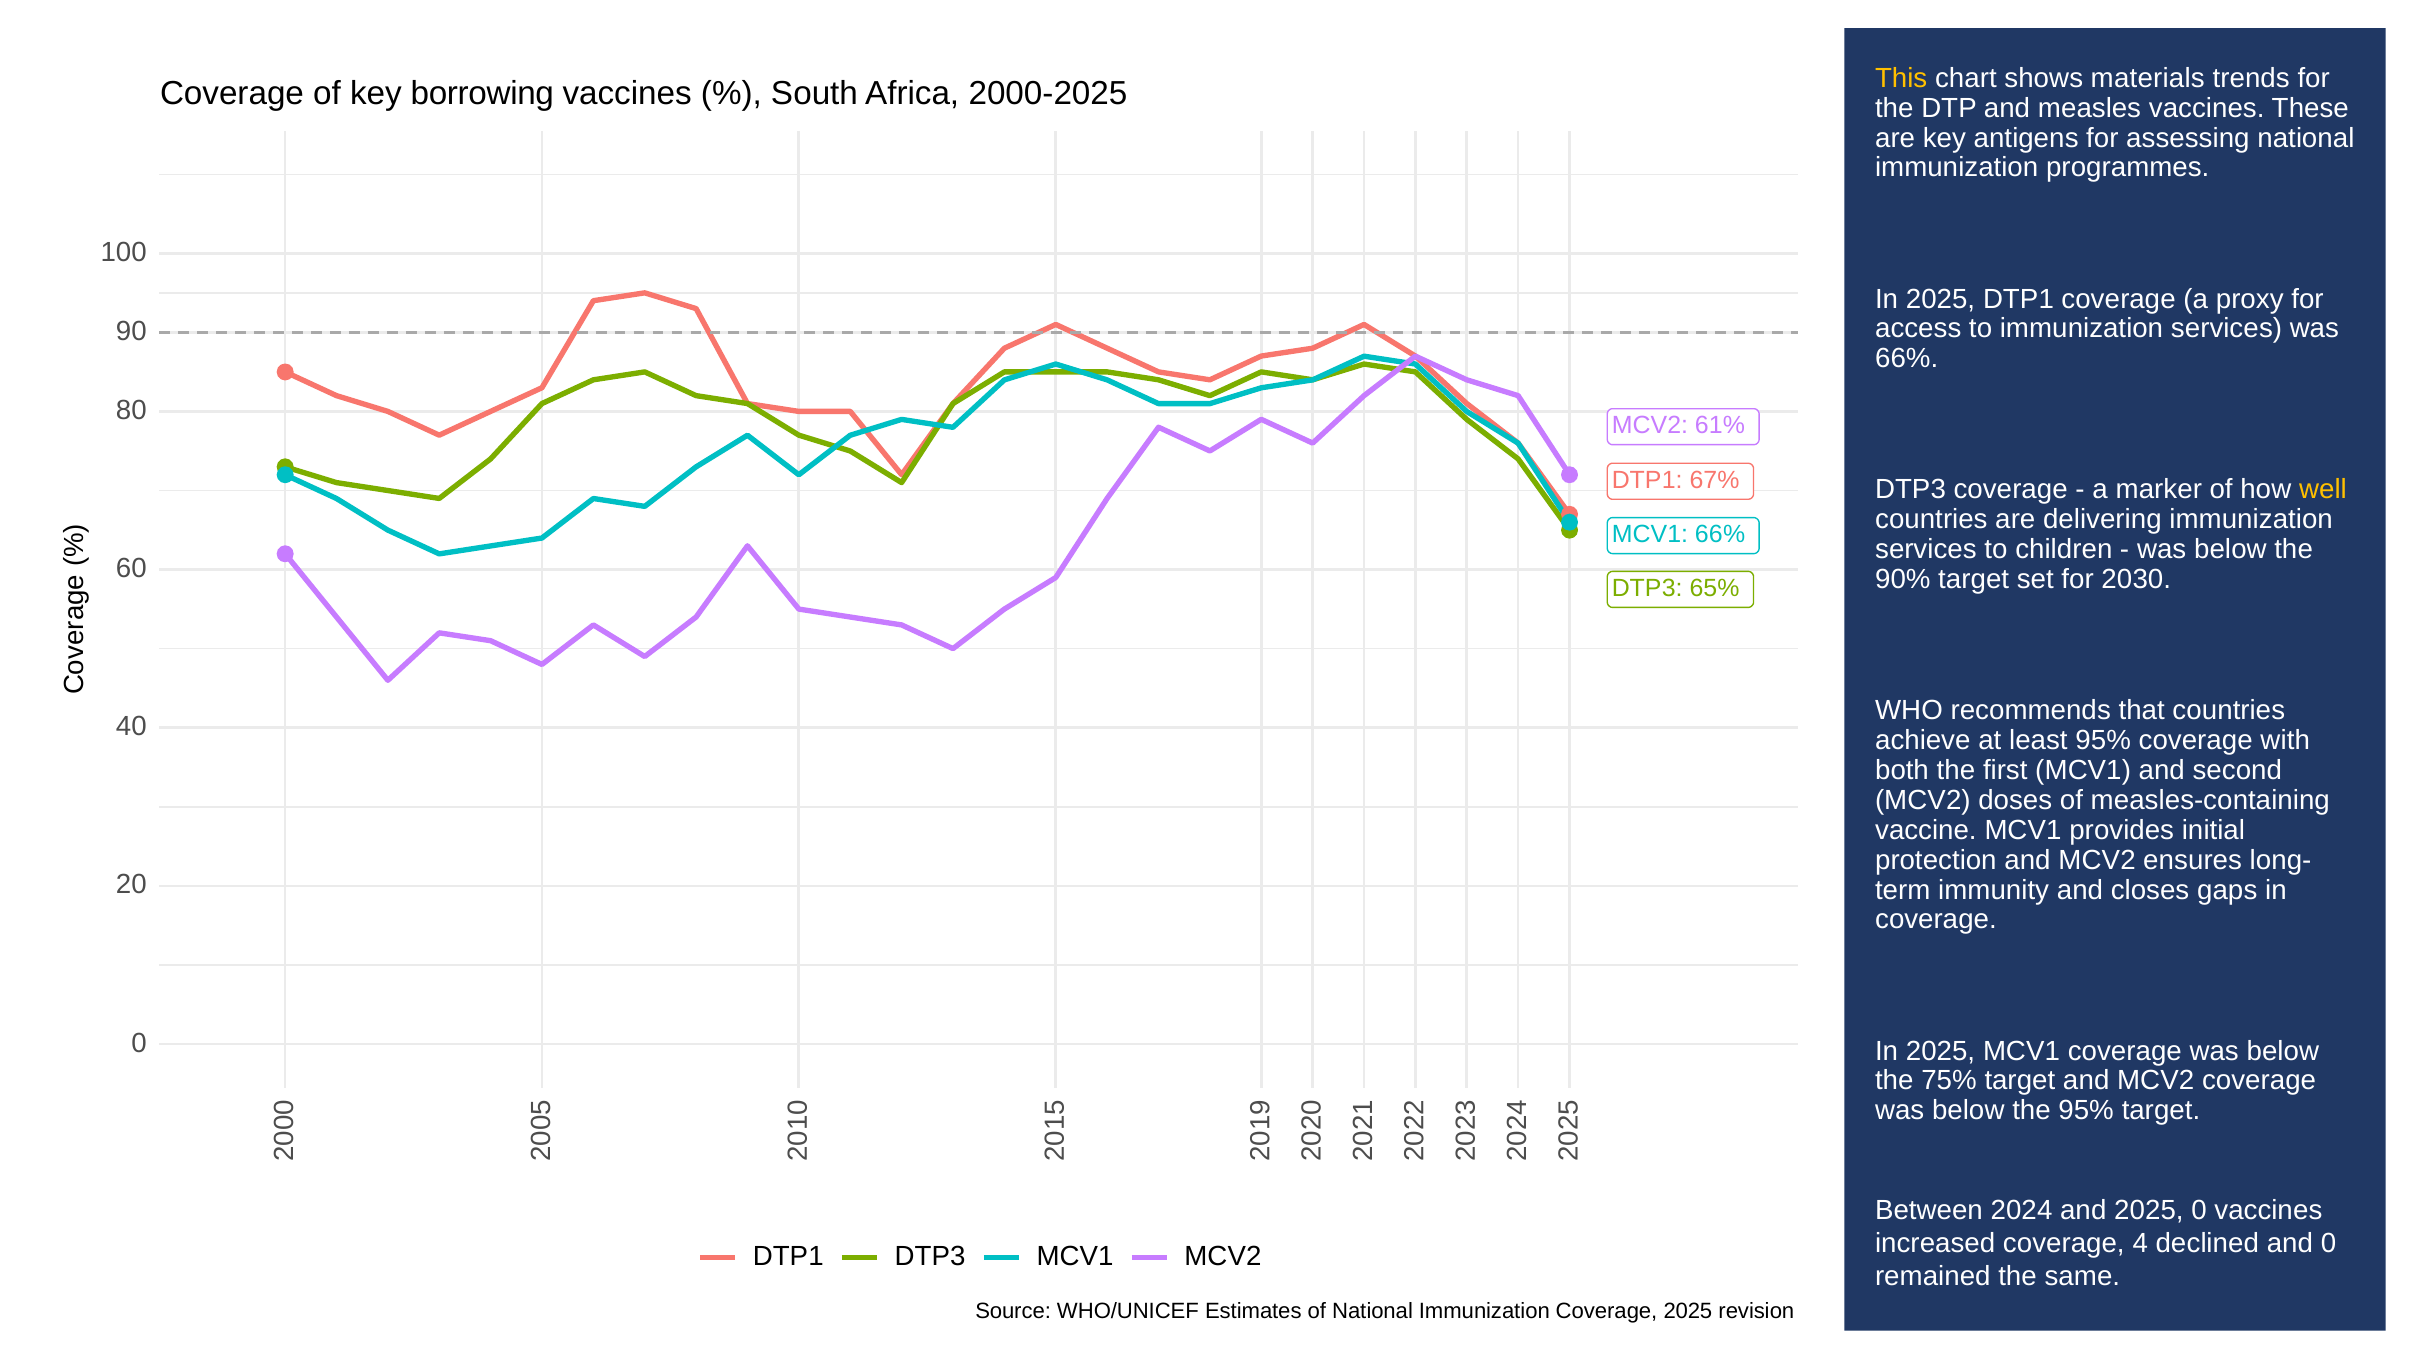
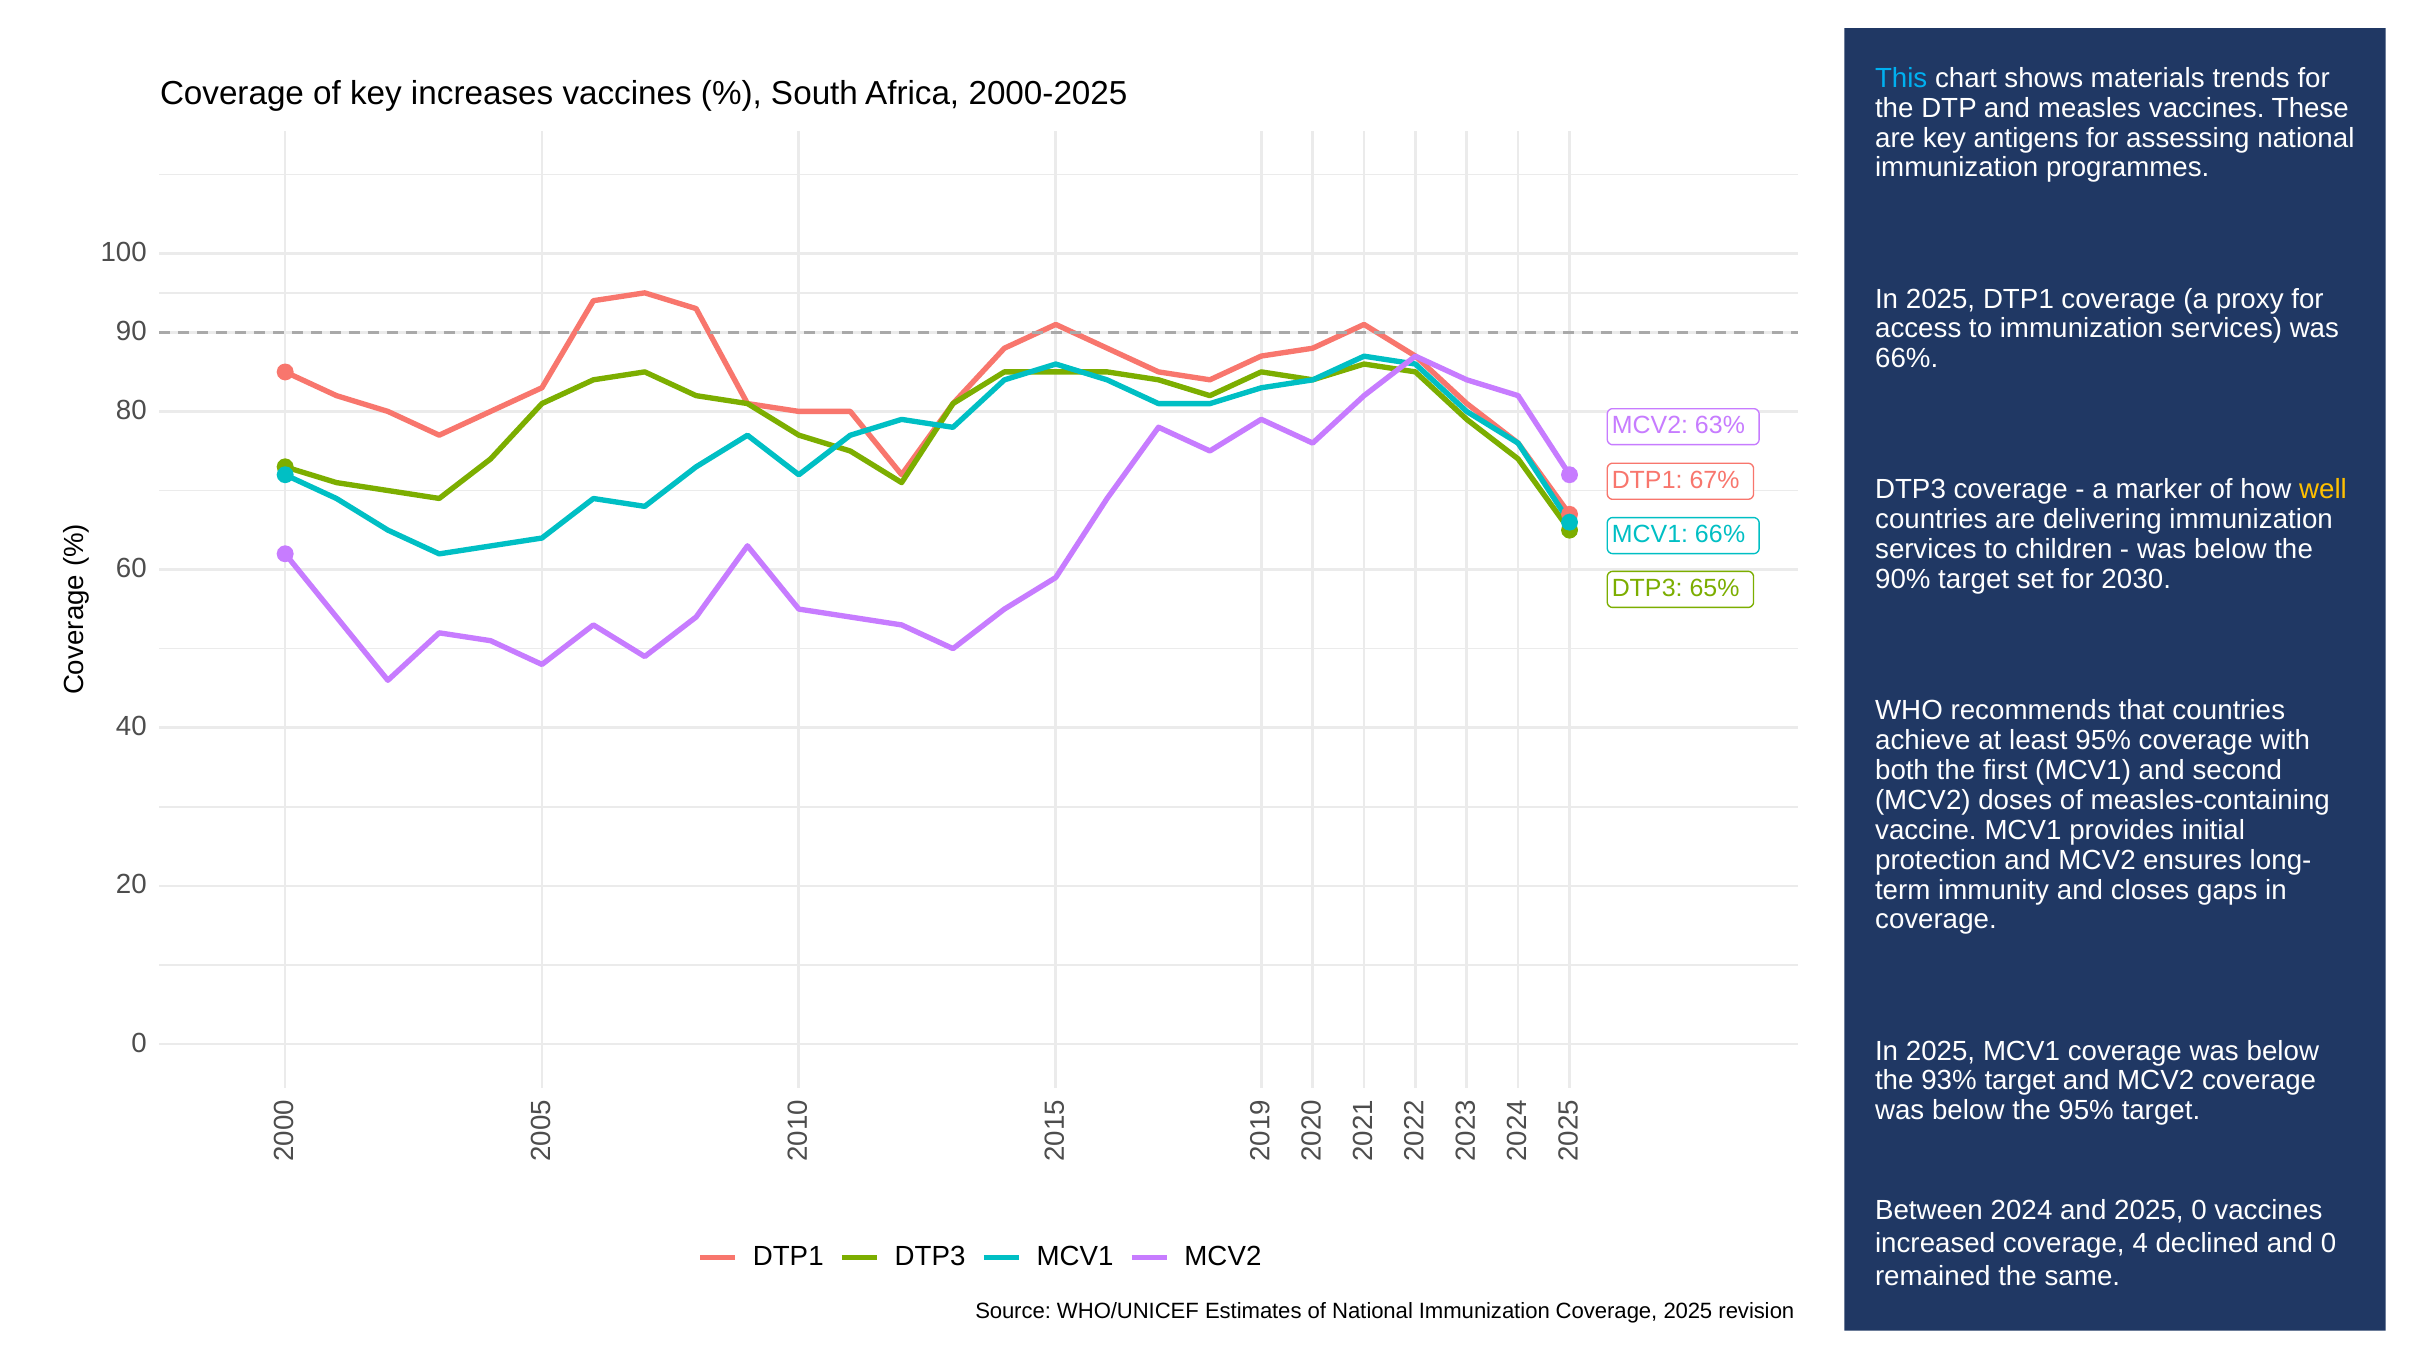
This colour: yellow -> light blue (1901, 78)
borrowing: borrowing -> increases (482, 93)
61%: 61% -> 63% (1720, 426)
75%: 75% -> 93% (1949, 1081)
